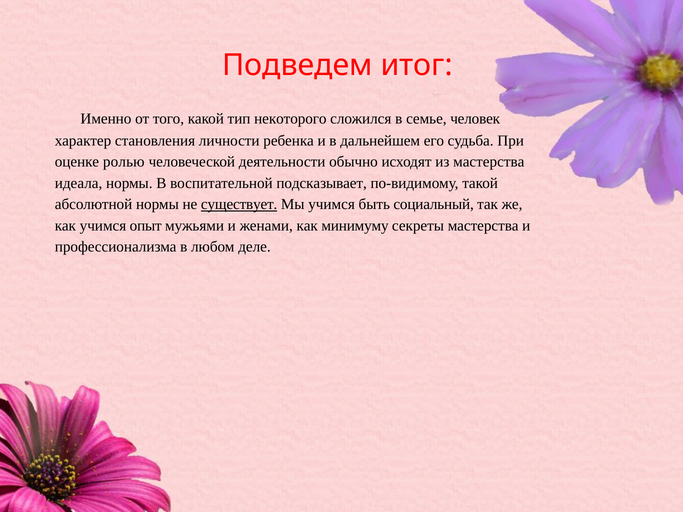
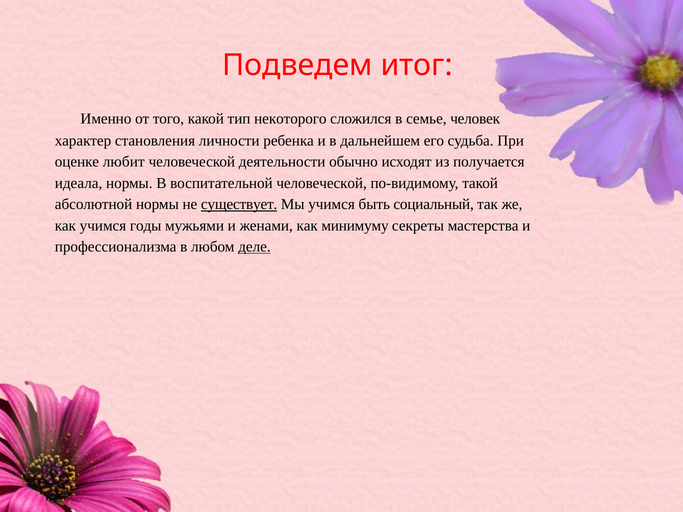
ролью: ролью -> любит (124, 162)
из мастерства: мастерства -> получается (489, 162)
воспитательной подсказывает: подсказывает -> человеческой (322, 183)
опыт: опыт -> годы (146, 226)
деле underline: none -> present (255, 247)
